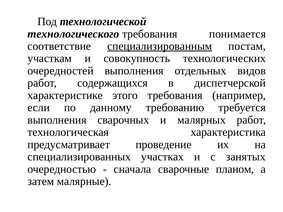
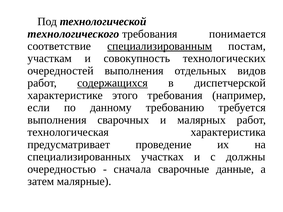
содержащихся underline: none -> present (113, 83)
занятых: занятых -> должны (246, 157)
планом: планом -> данные (235, 169)
